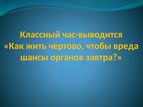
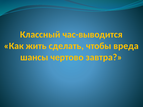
чертово: чертово -> сделать (66, 46)
органов: органов -> чертово (67, 57)
